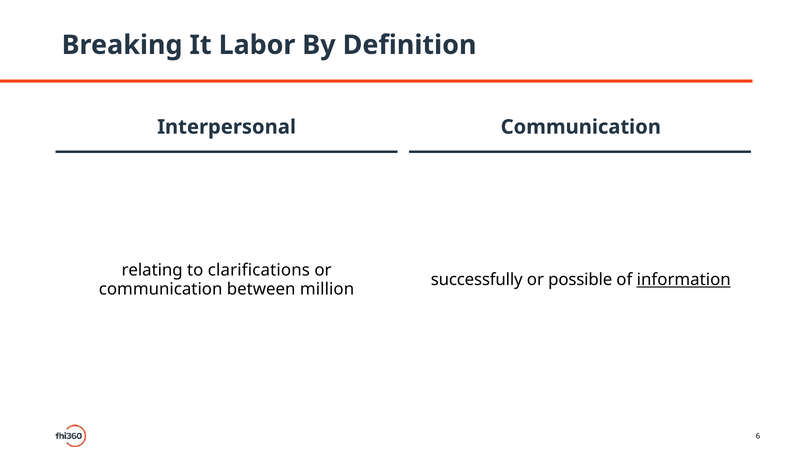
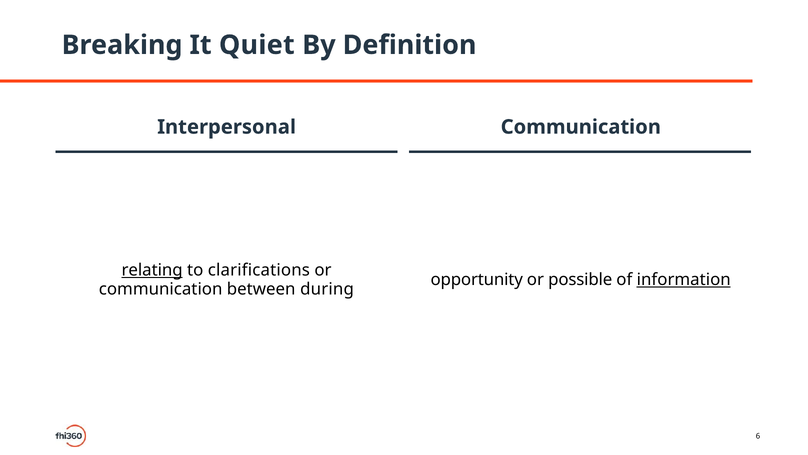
Labor: Labor -> Quiet (257, 45)
relating underline: none -> present (152, 270)
successfully: successfully -> opportunity (477, 279)
million: million -> during (327, 289)
